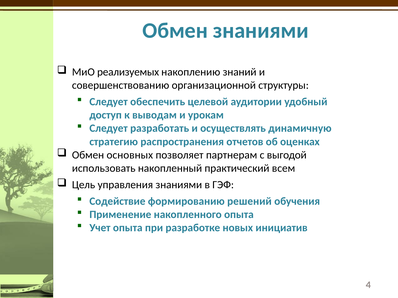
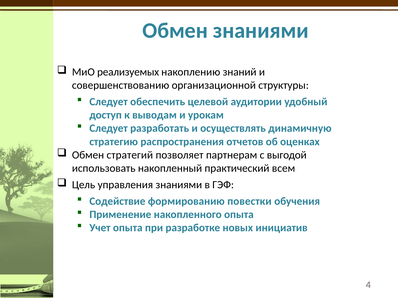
основных: основных -> стратегий (130, 155)
решений: решений -> повестки (249, 202)
